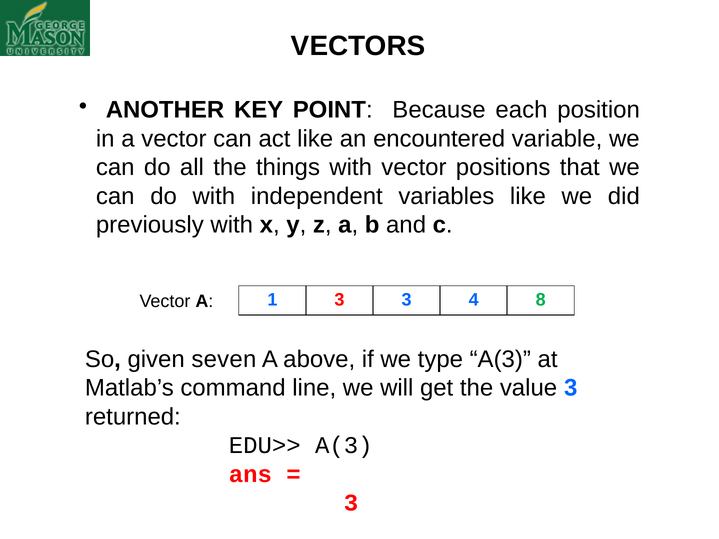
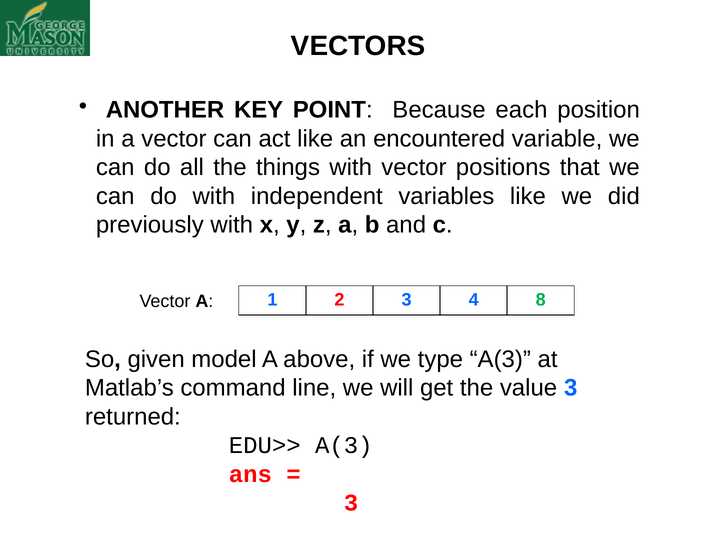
1 3: 3 -> 2 (339, 300)
seven: seven -> model (224, 359)
